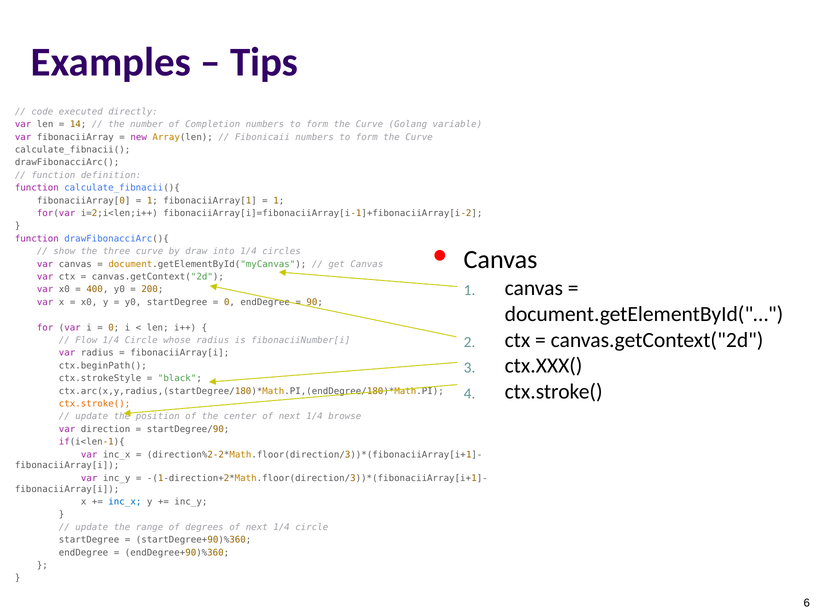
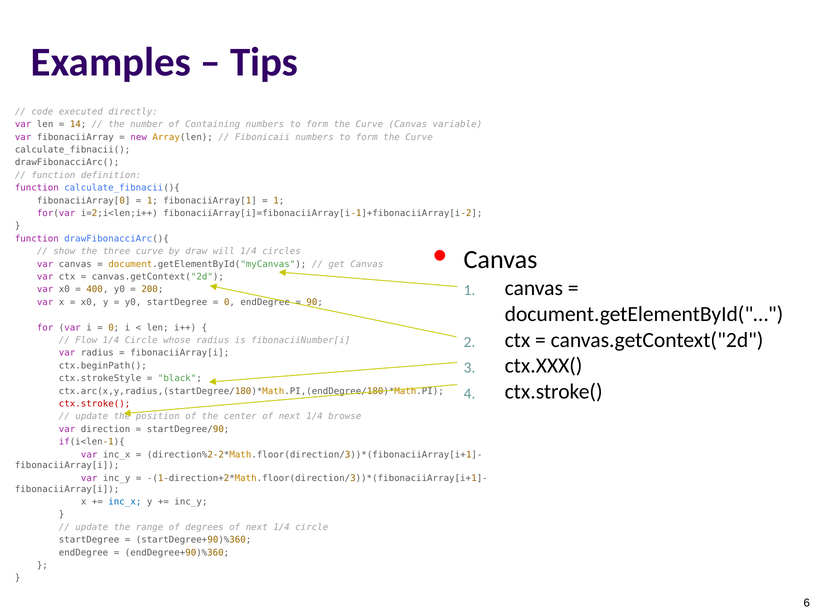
Completion: Completion -> Containing (213, 124)
Curve Golang: Golang -> Canvas (408, 124)
into: into -> will (224, 251)
ctx.stroke( colour: orange -> red (95, 404)
